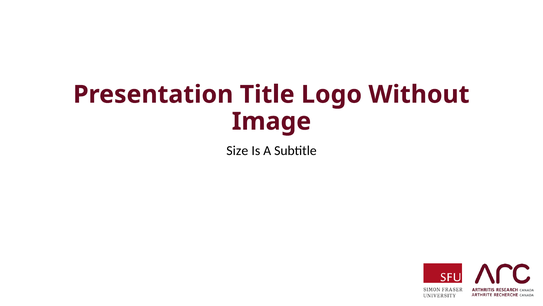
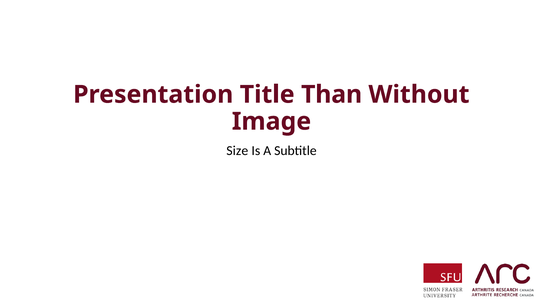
Logo: Logo -> Than (332, 94)
